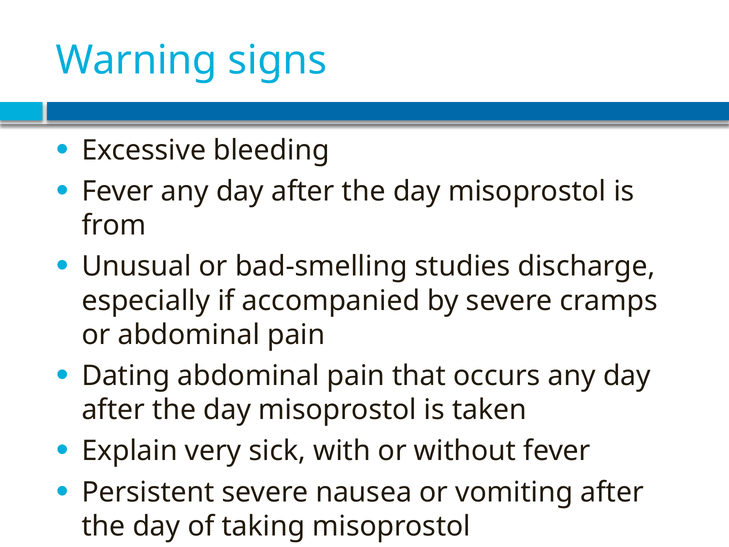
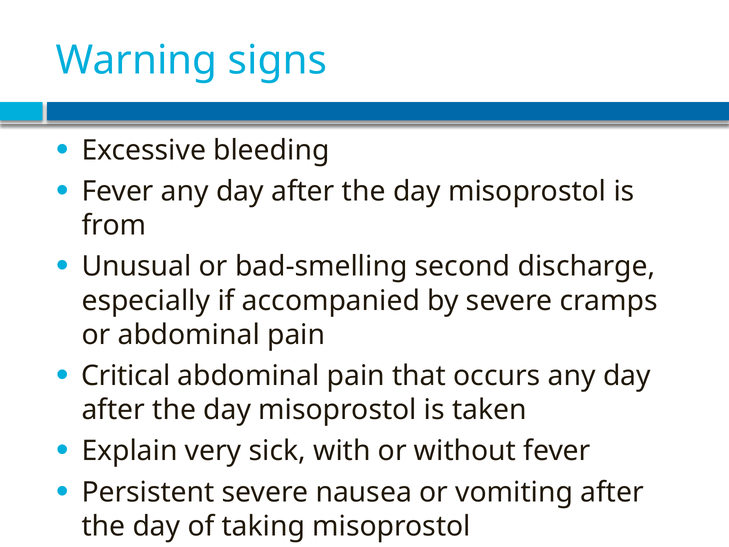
studies: studies -> second (463, 267)
Dating: Dating -> Critical (126, 376)
